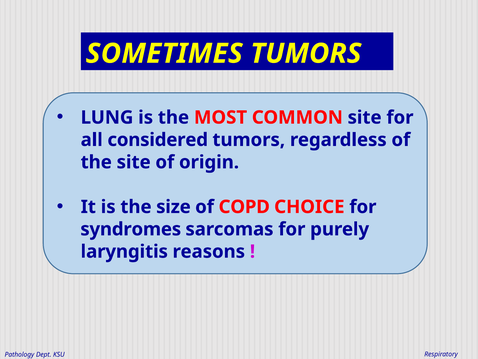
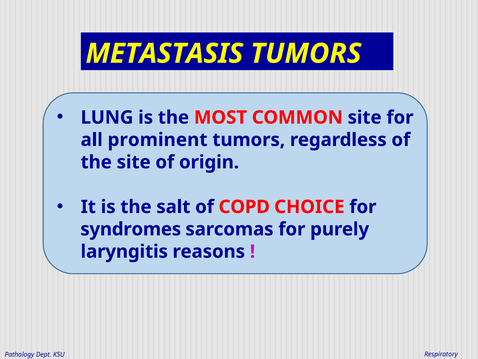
SOMETIMES: SOMETIMES -> METASTASIS (164, 53)
considered: considered -> prominent (158, 140)
size: size -> salt (173, 207)
